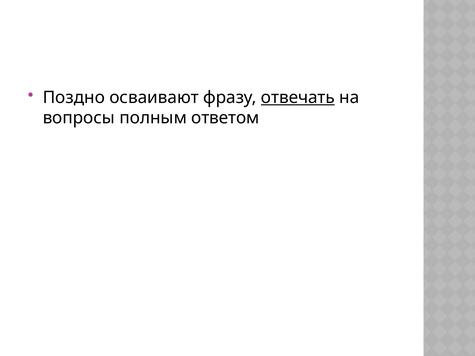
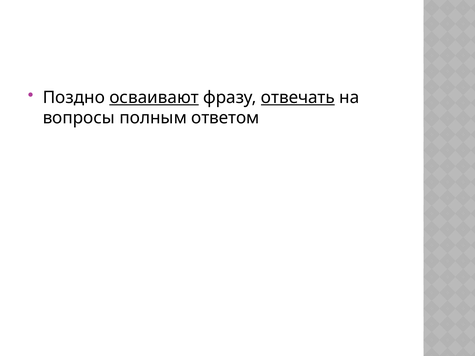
осваивают underline: none -> present (154, 97)
